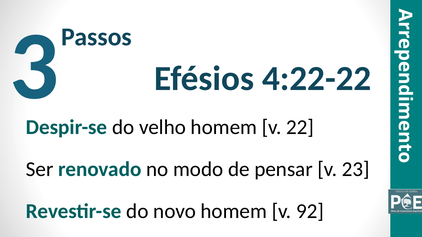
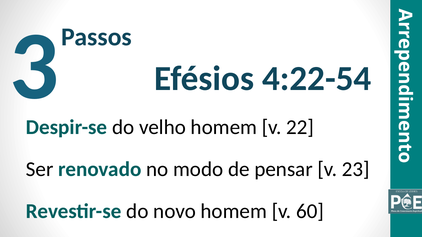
4:22-22: 4:22-22 -> 4:22-54 (317, 79)
92: 92 -> 60 (310, 212)
